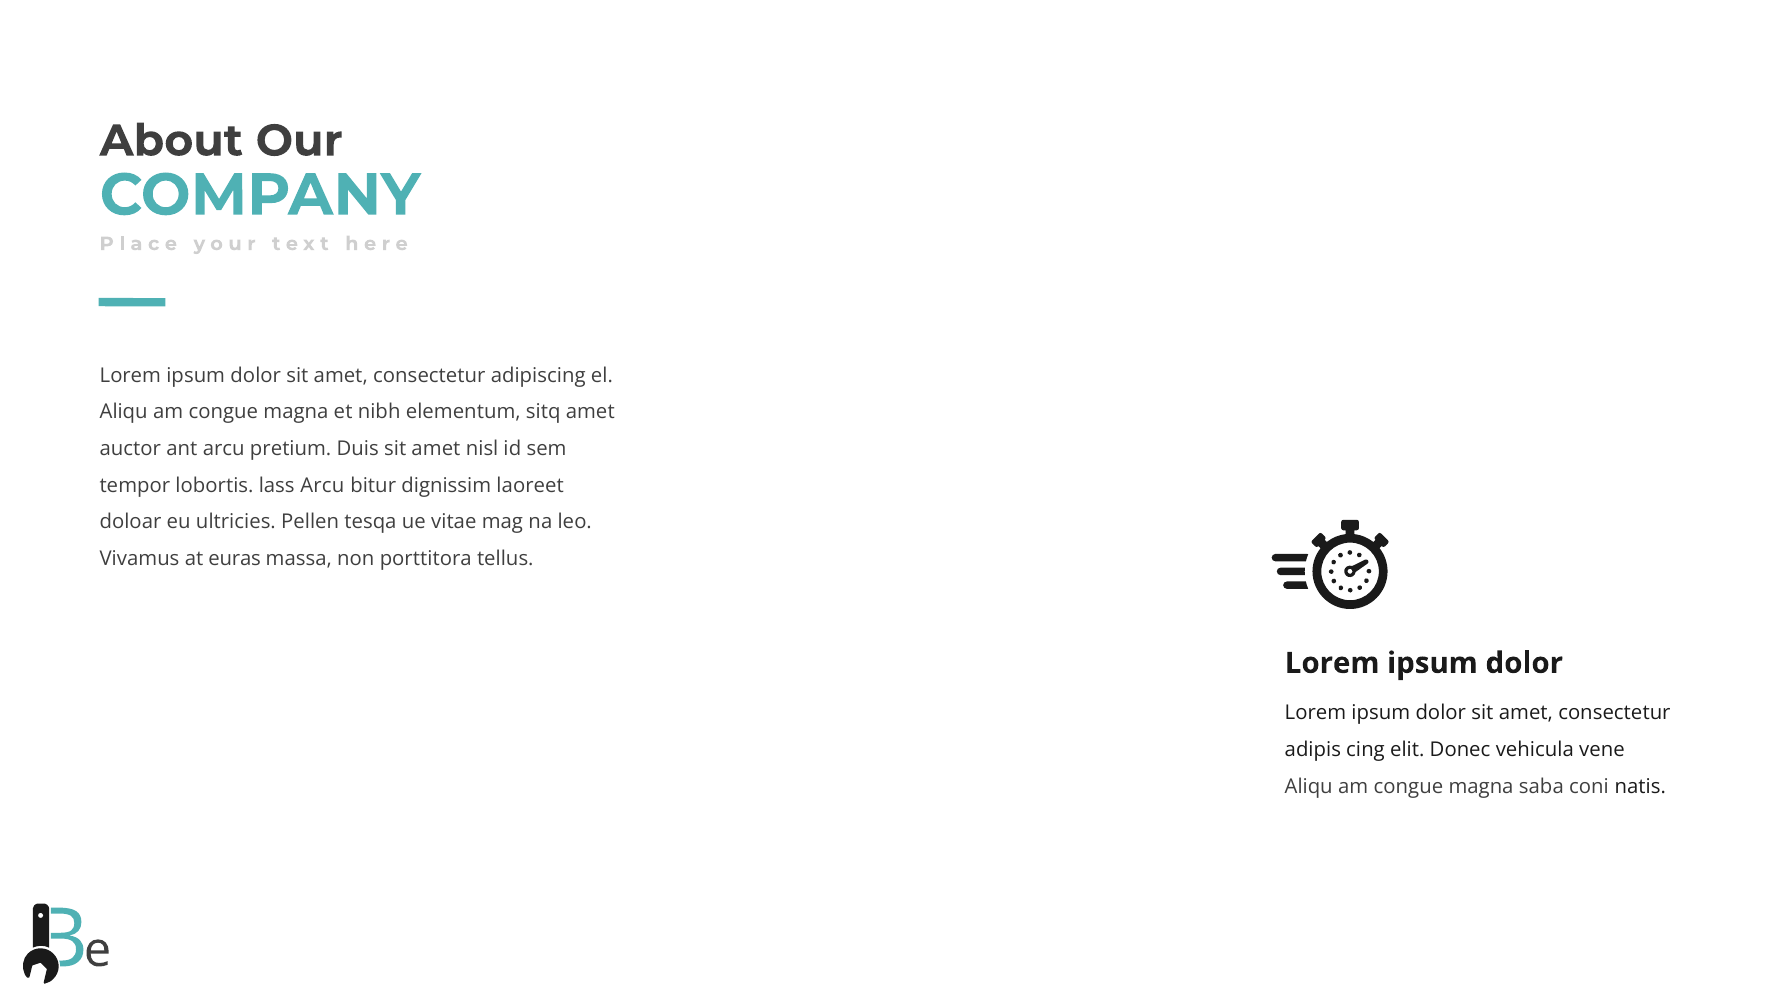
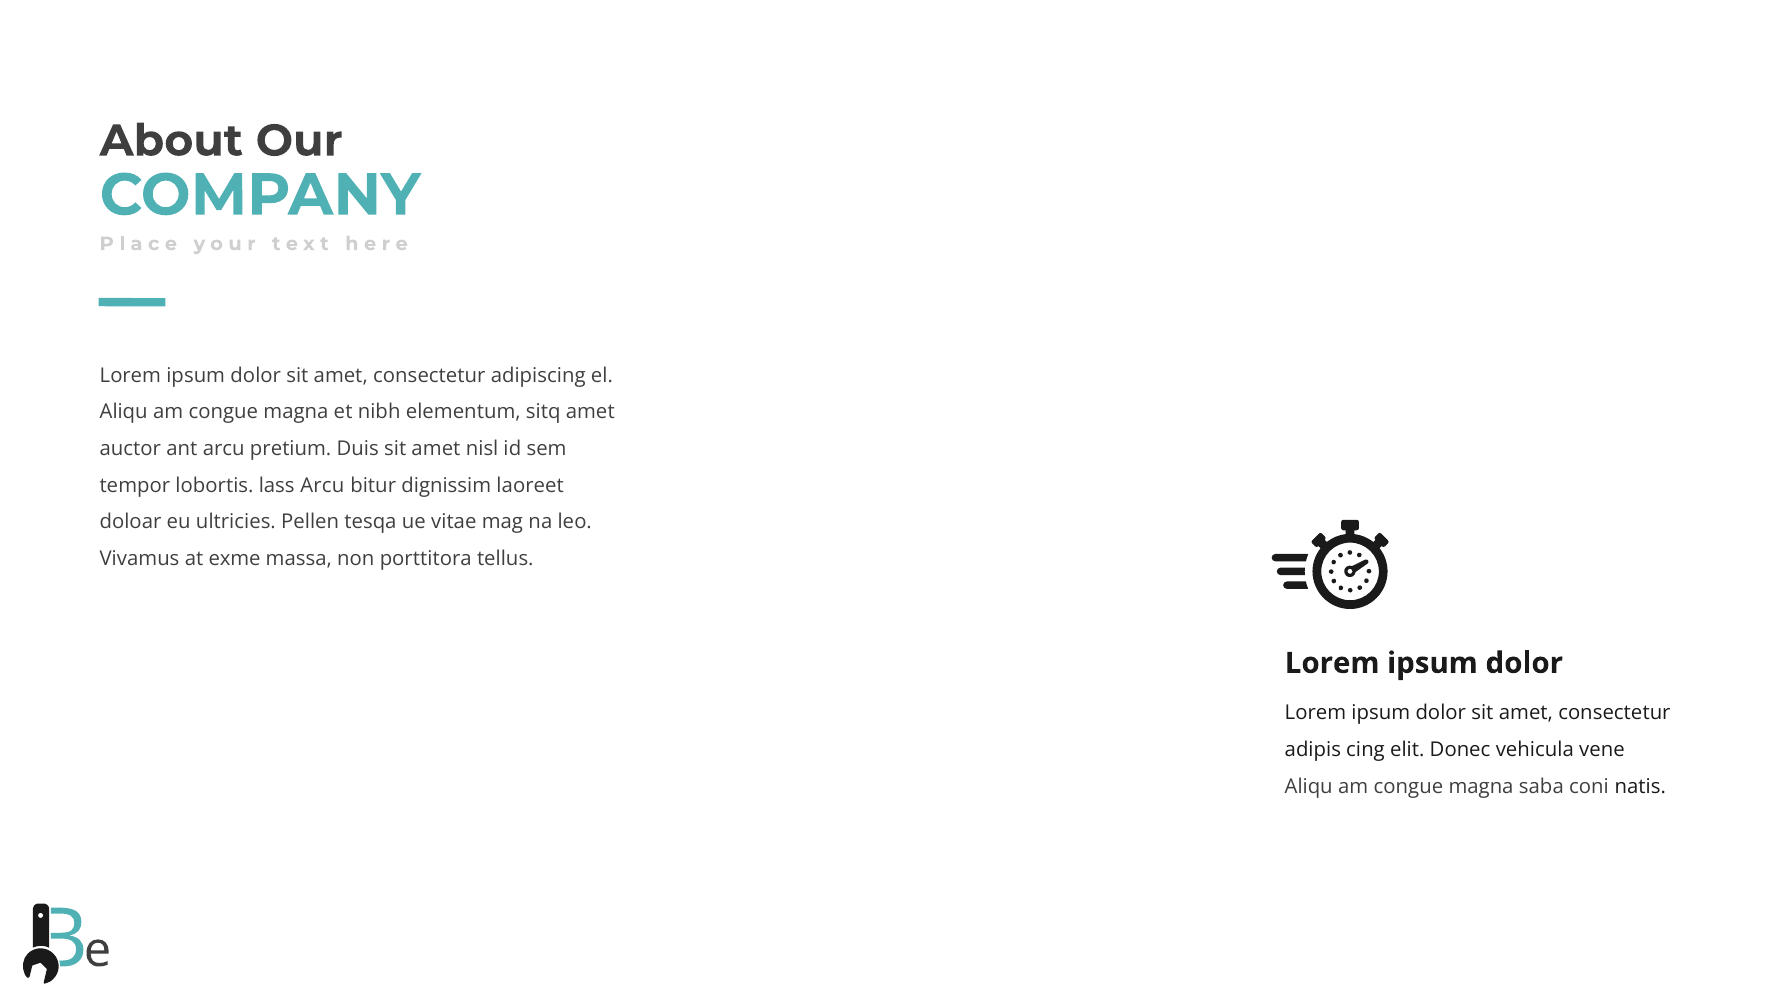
euras: euras -> exme (235, 559)
